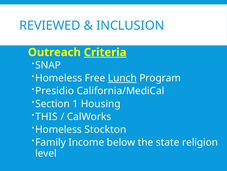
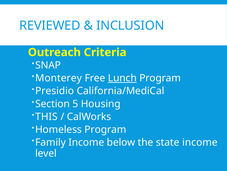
Criteria underline: present -> none (105, 52)
Homeless: Homeless -> Monterey (59, 78)
1: 1 -> 5 (75, 103)
Homeless Stockton: Stockton -> Program (105, 129)
state religion: religion -> income (200, 142)
